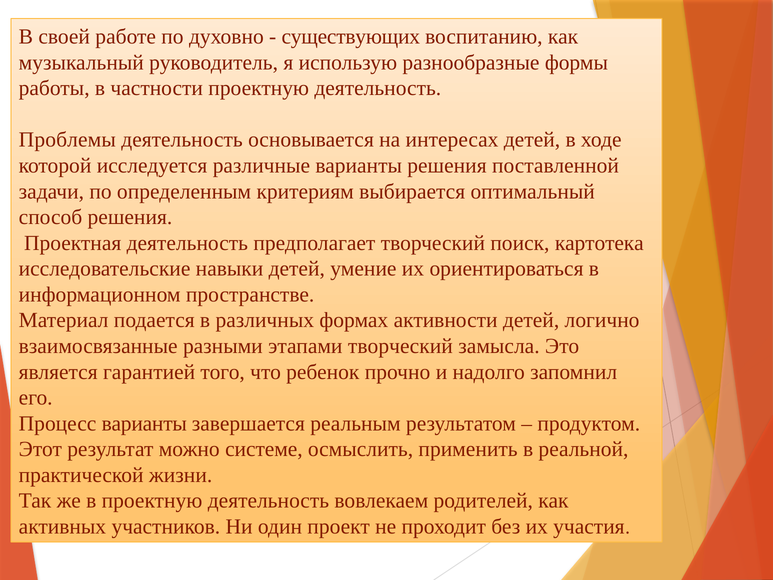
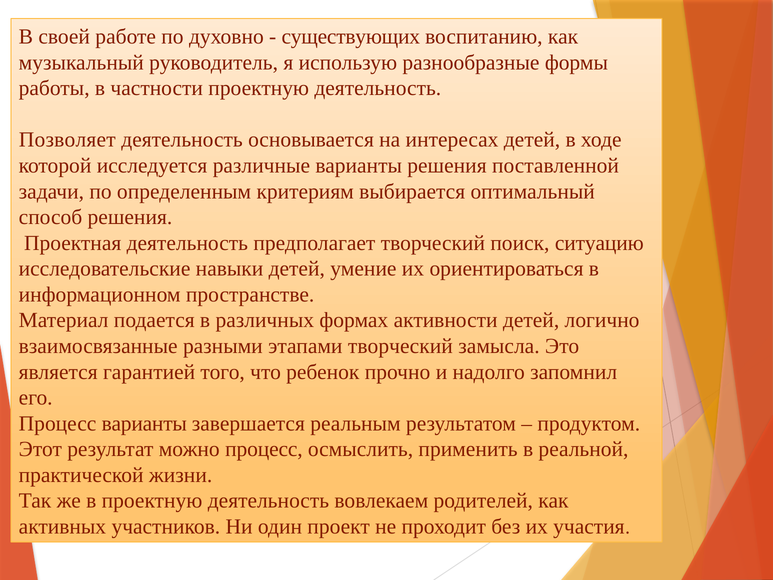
Проблемы: Проблемы -> Позволяет (67, 140)
картотека: картотека -> ситуацию (599, 243)
можно системе: системе -> процесс (264, 449)
